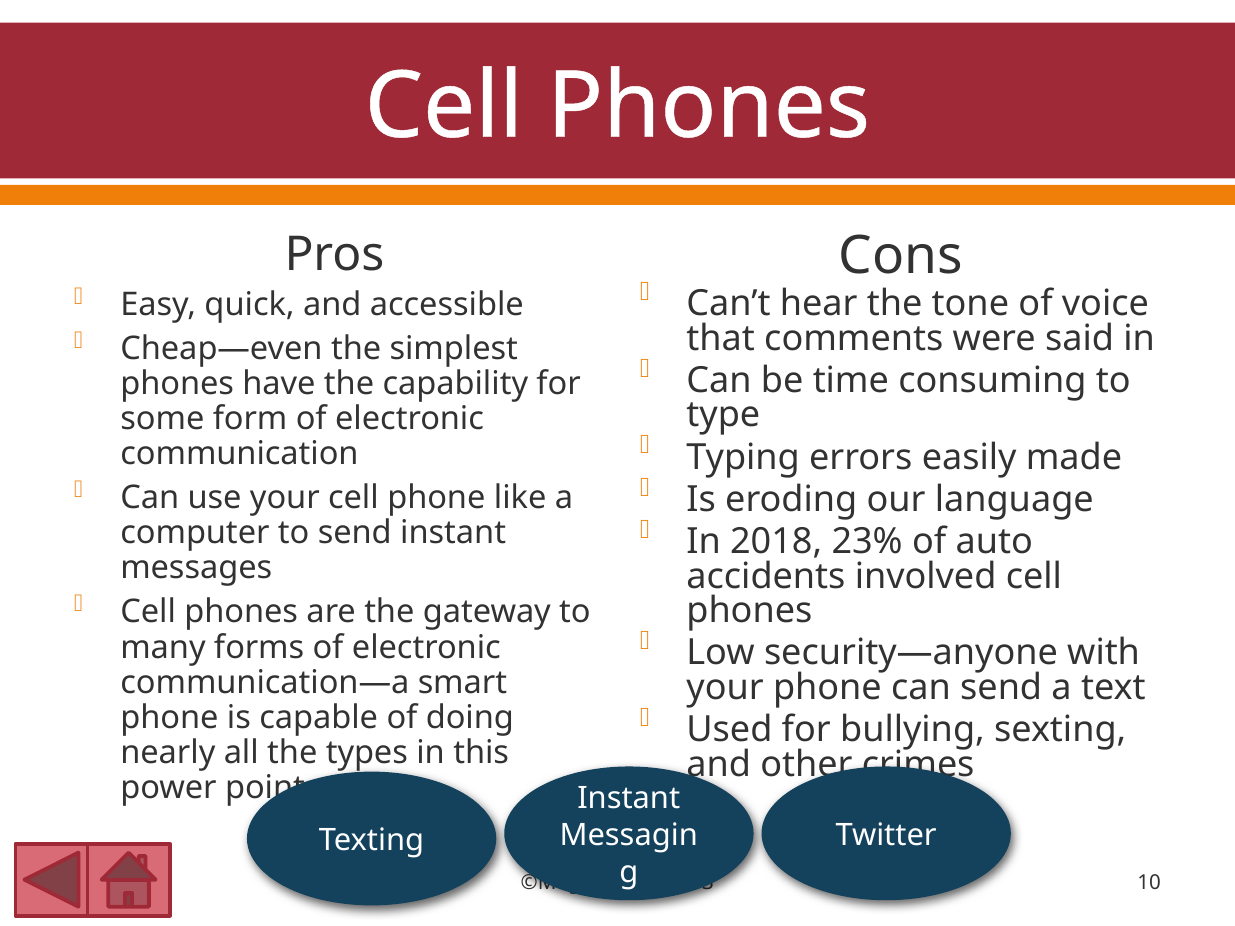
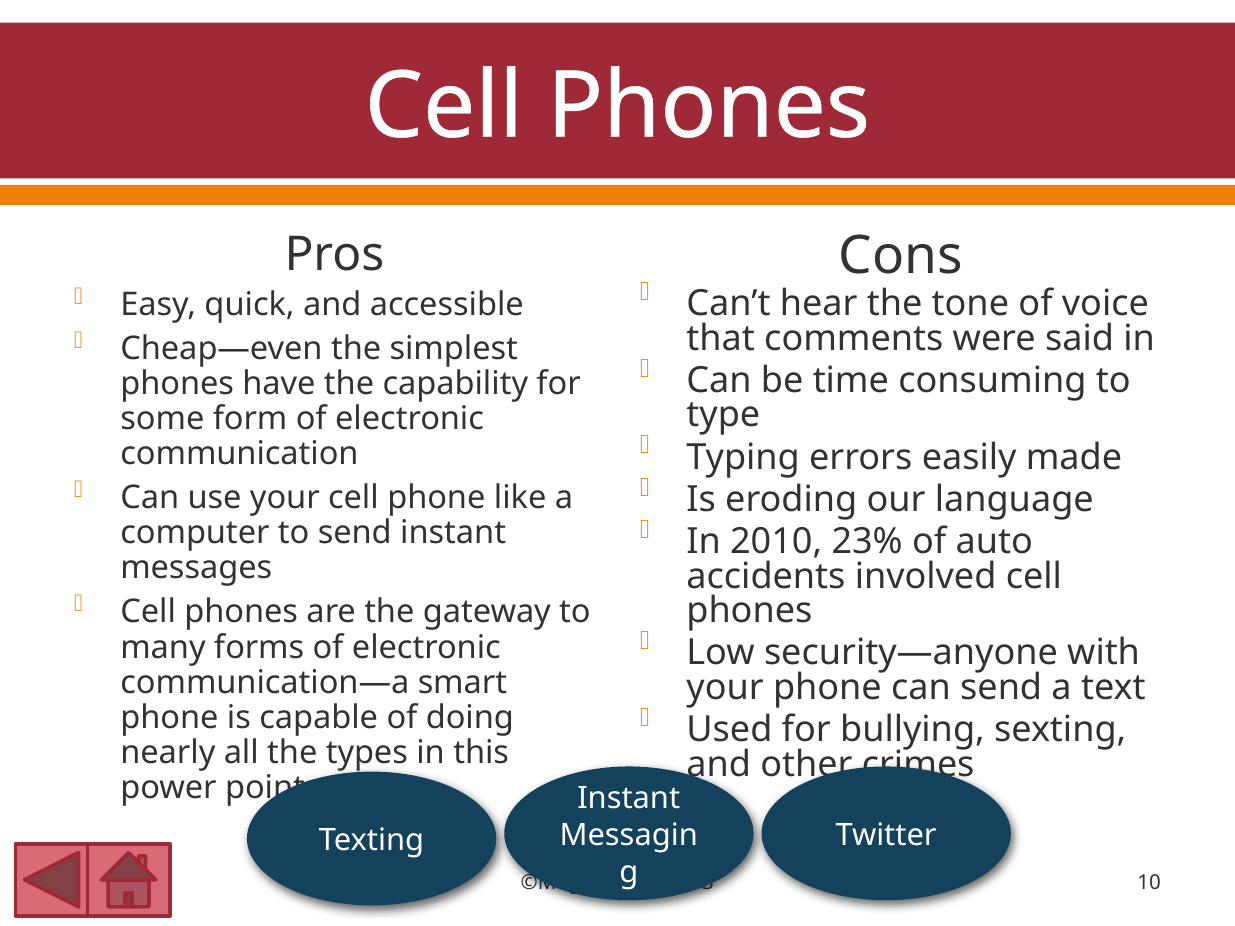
2018: 2018 -> 2010 (776, 542)
